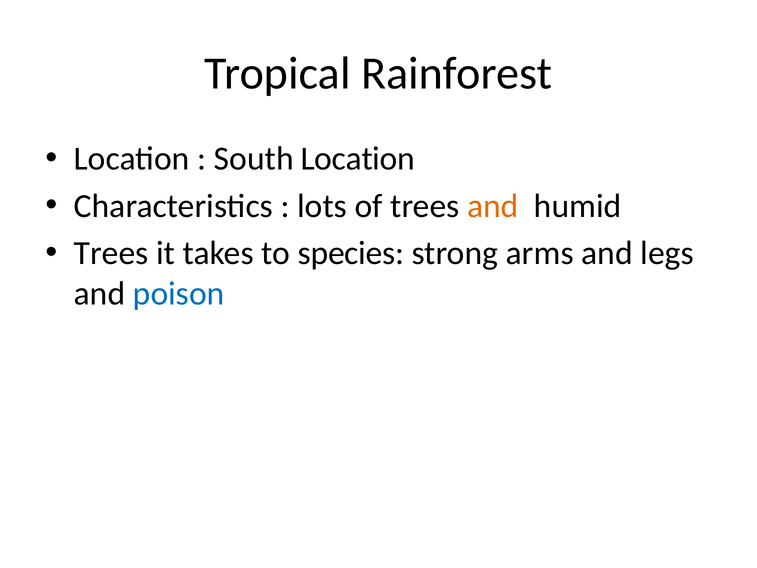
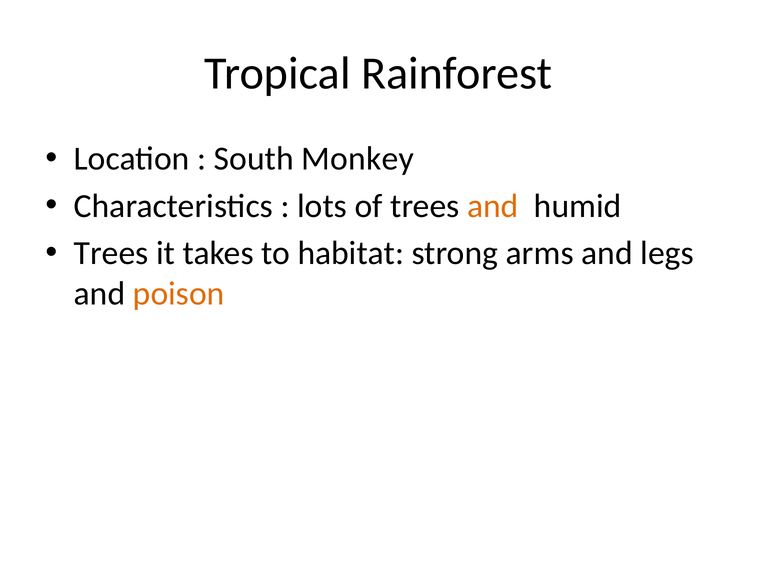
South Location: Location -> Monkey (357, 159)
species: species -> habitat (351, 253)
poison colour: blue -> orange (179, 293)
